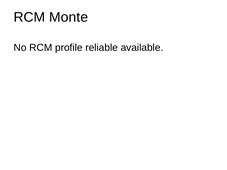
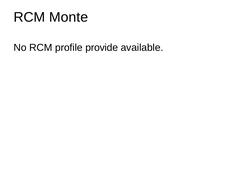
reliable: reliable -> provide (102, 48)
